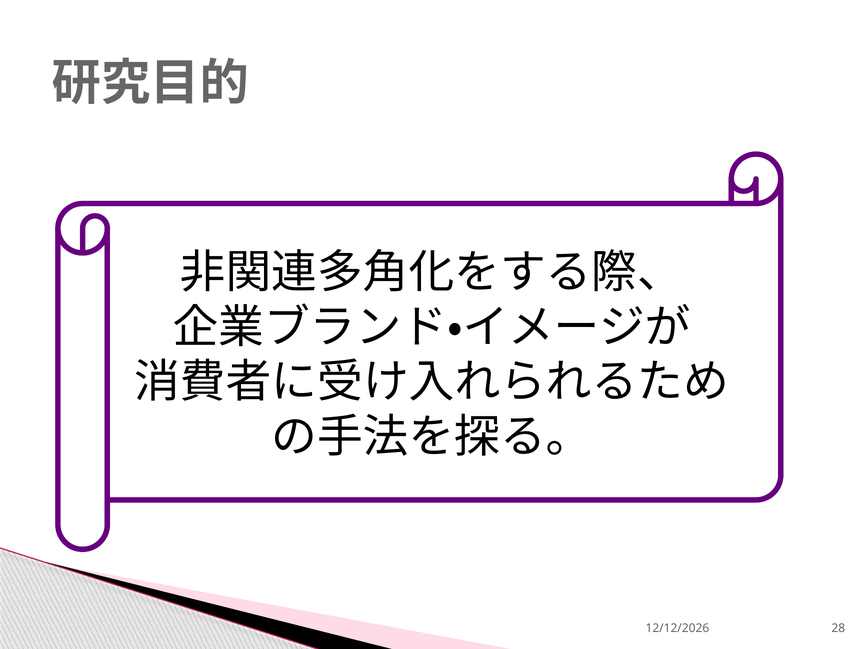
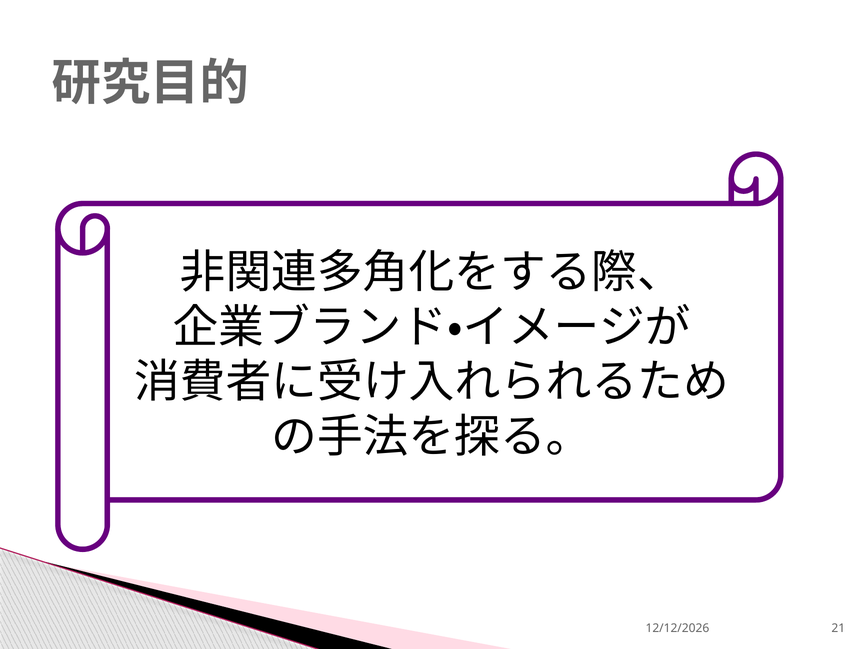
28: 28 -> 21 (838, 629)
